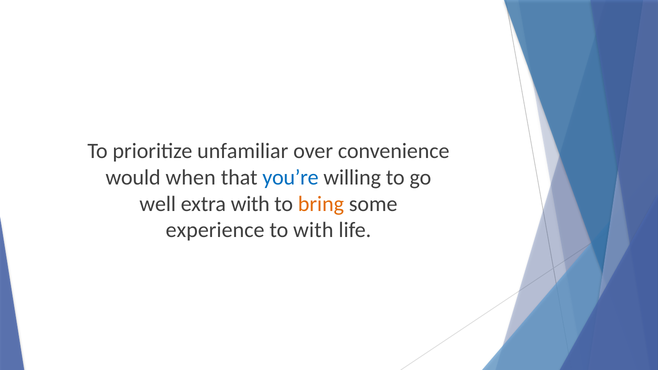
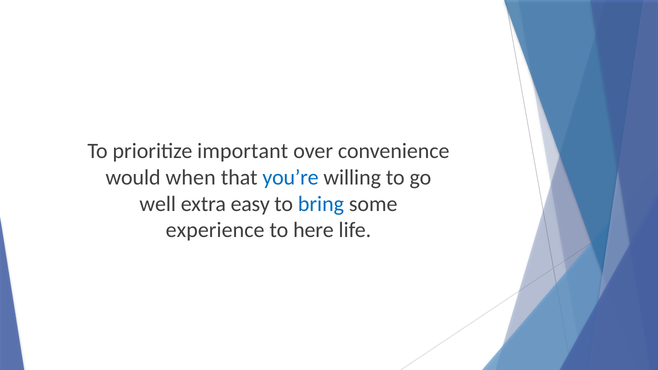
unfamiliar: unfamiliar -> important (243, 151)
extra with: with -> easy (250, 204)
bring colour: orange -> blue (321, 204)
to with: with -> here (313, 230)
